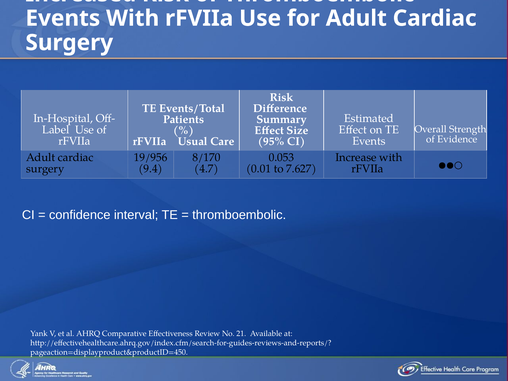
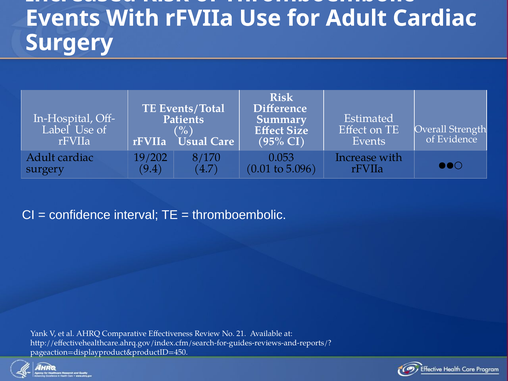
19/956: 19/956 -> 19/202 (151, 158)
7.627: 7.627 -> 5.096 (301, 169)
